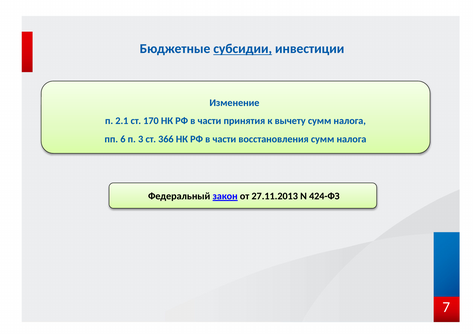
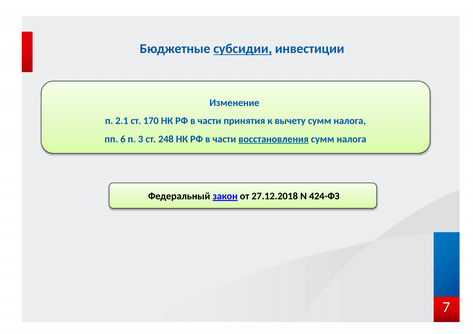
366: 366 -> 248 (166, 139)
восстановления underline: none -> present (274, 139)
27.11.2013: 27.11.2013 -> 27.12.2018 (275, 196)
